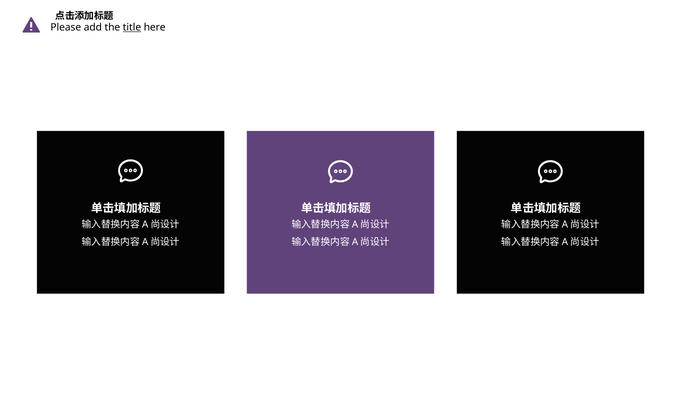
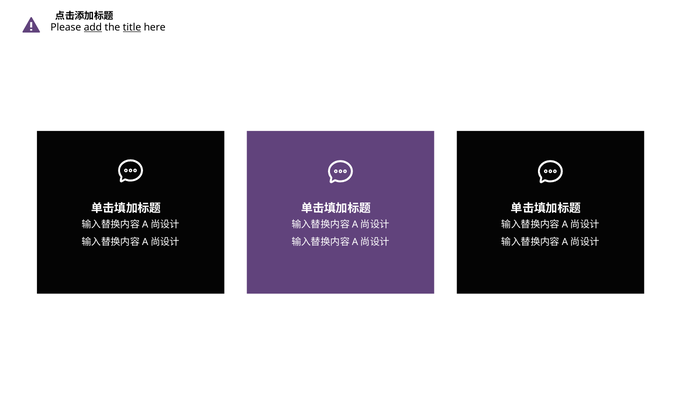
add underline: none -> present (93, 27)
